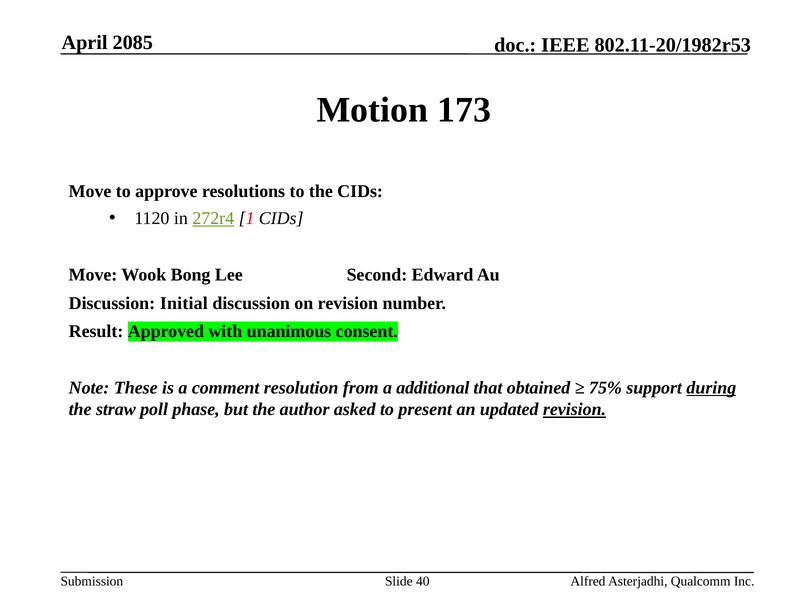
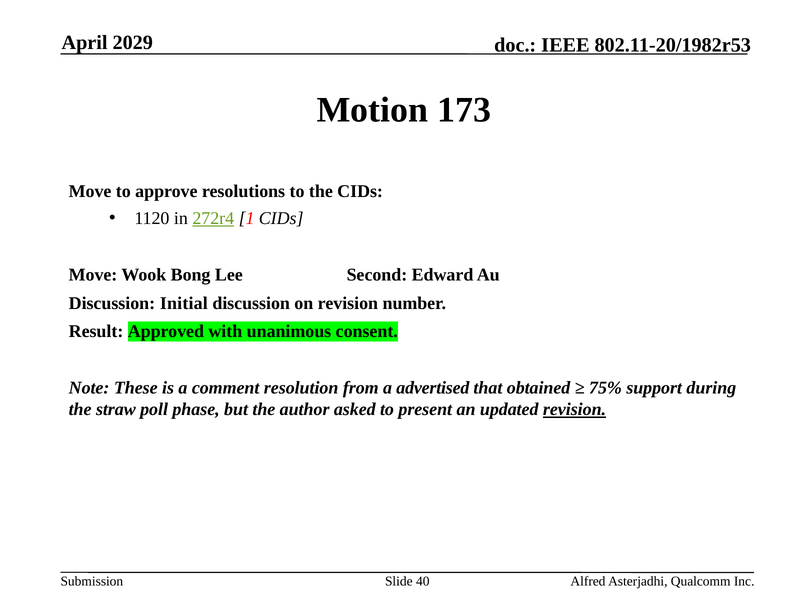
2085: 2085 -> 2029 (133, 43)
additional: additional -> advertised (433, 388)
during underline: present -> none (711, 388)
